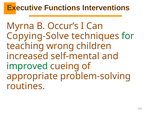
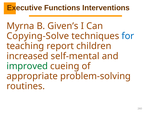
Occur’s: Occur’s -> Given’s (63, 26)
for colour: green -> blue (128, 36)
wrong: wrong -> report (60, 46)
